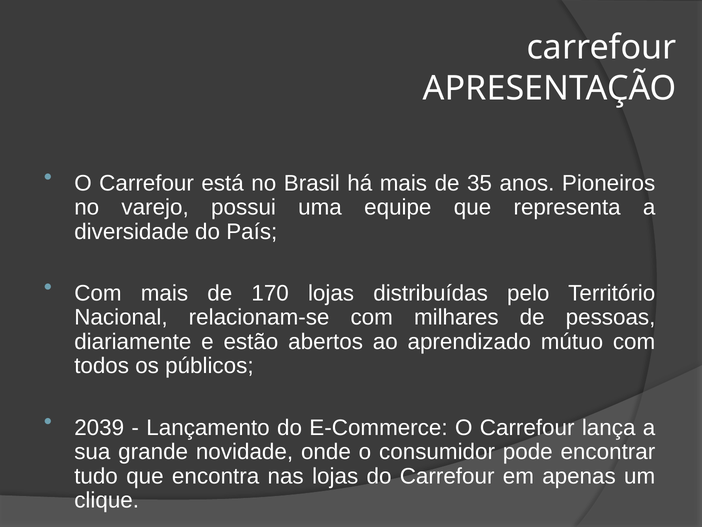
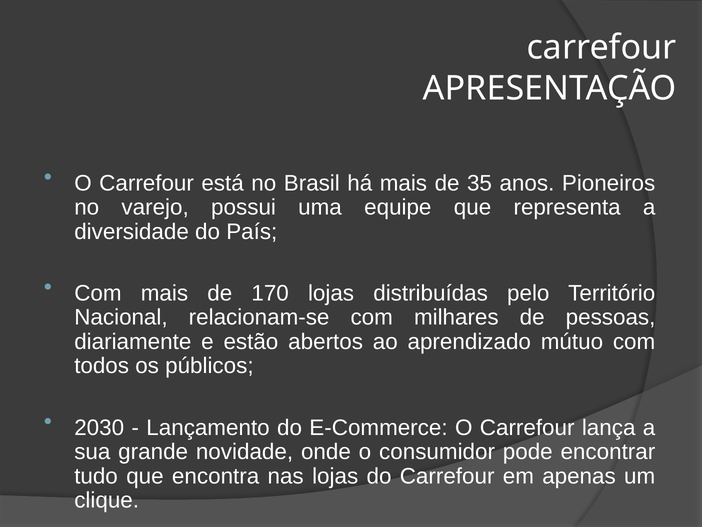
2039: 2039 -> 2030 (99, 427)
